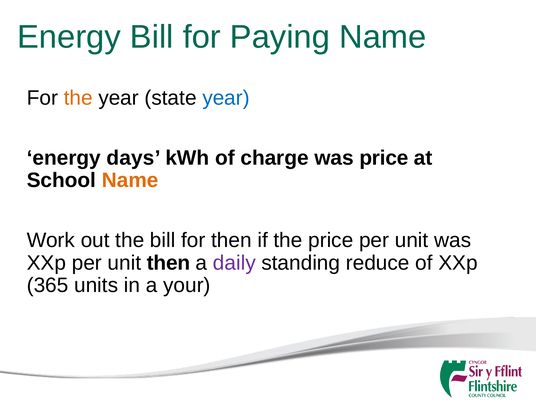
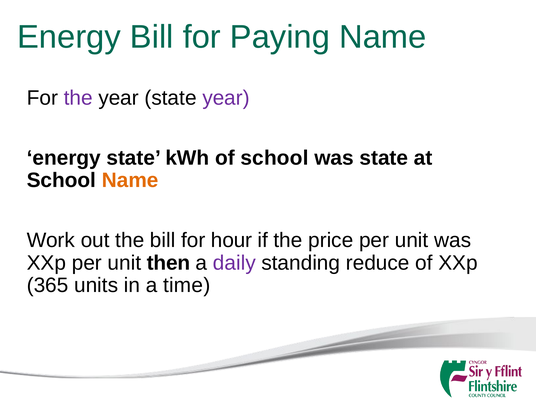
the colour: orange -> purple (78, 98)
year colour: blue -> purple (226, 98)
energy days: days -> state (134, 158)
of charge: charge -> school (274, 158)
was price: price -> state (384, 158)
for then: then -> hour (232, 240)
your: your -> time (187, 285)
